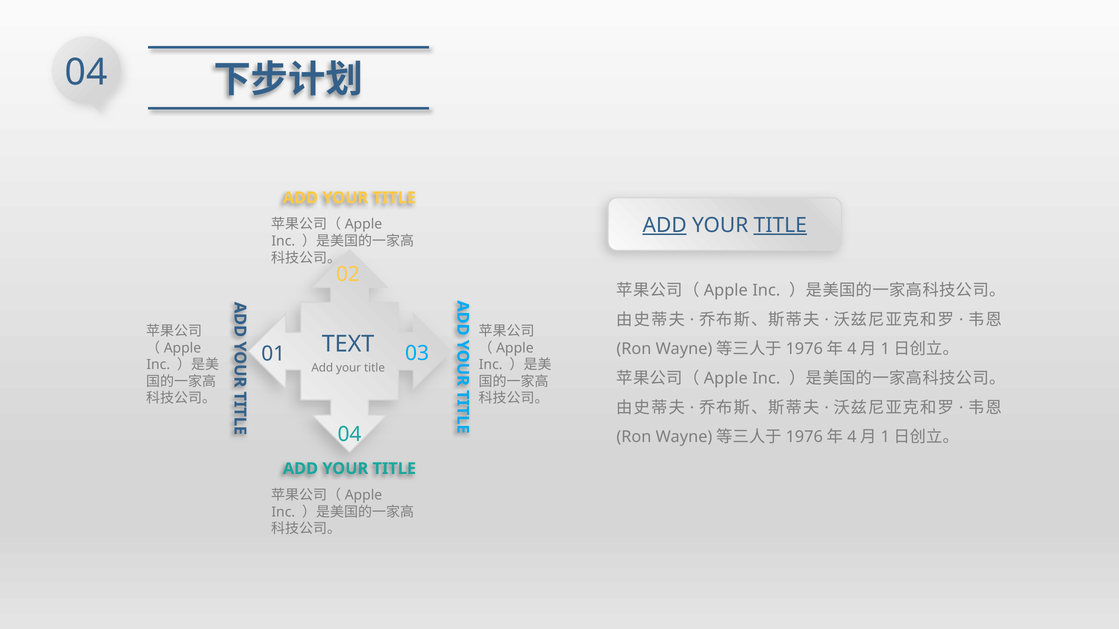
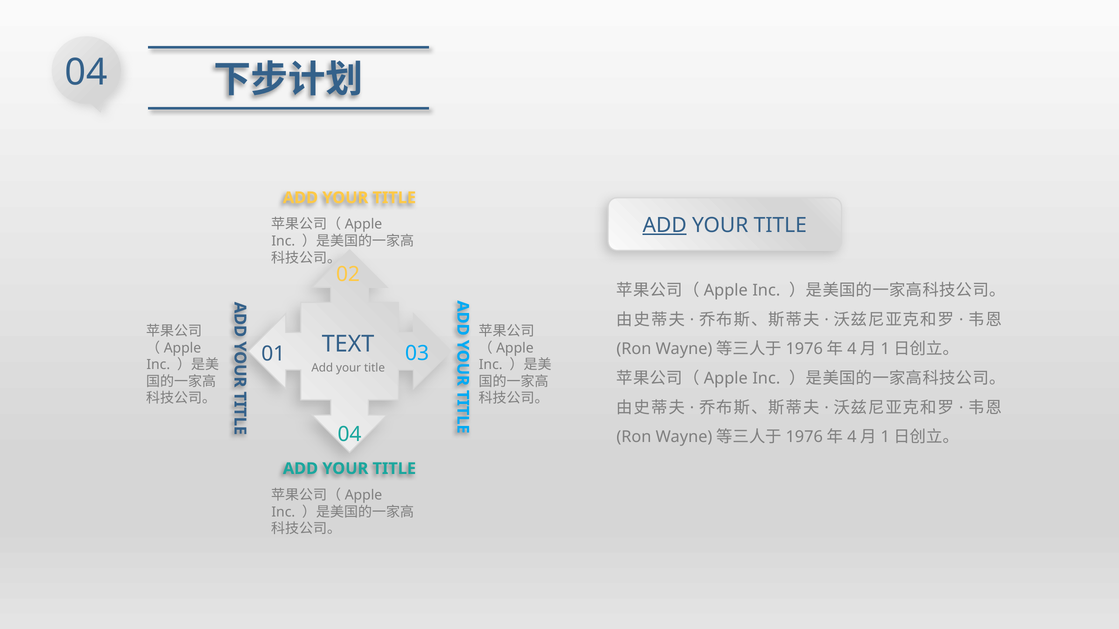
TITLE underline: present -> none (780, 225)
